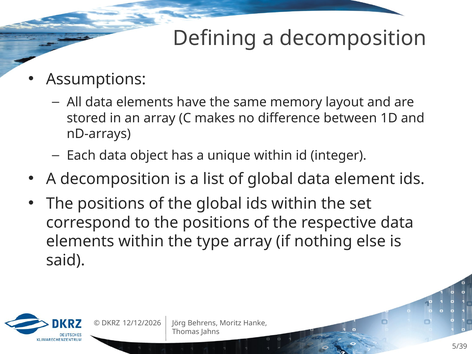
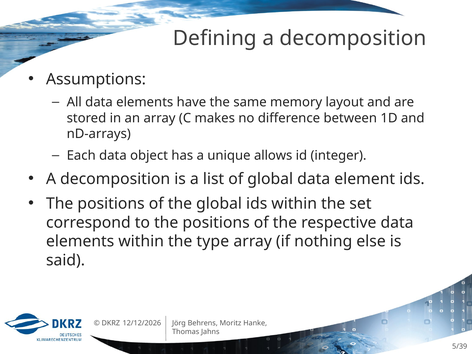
unique within: within -> allows (273, 155)
